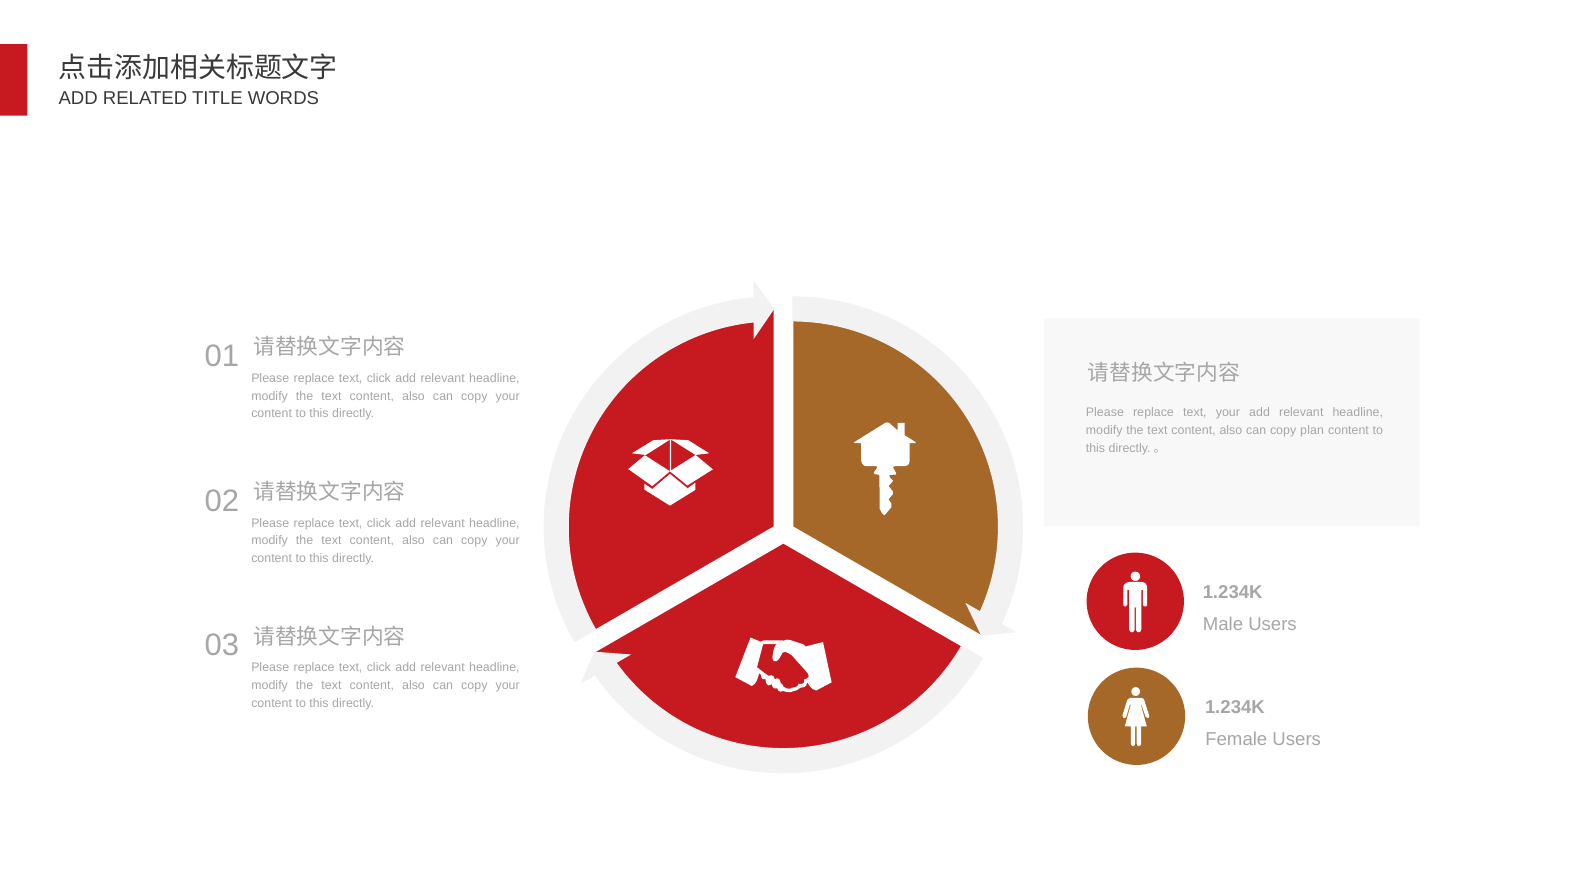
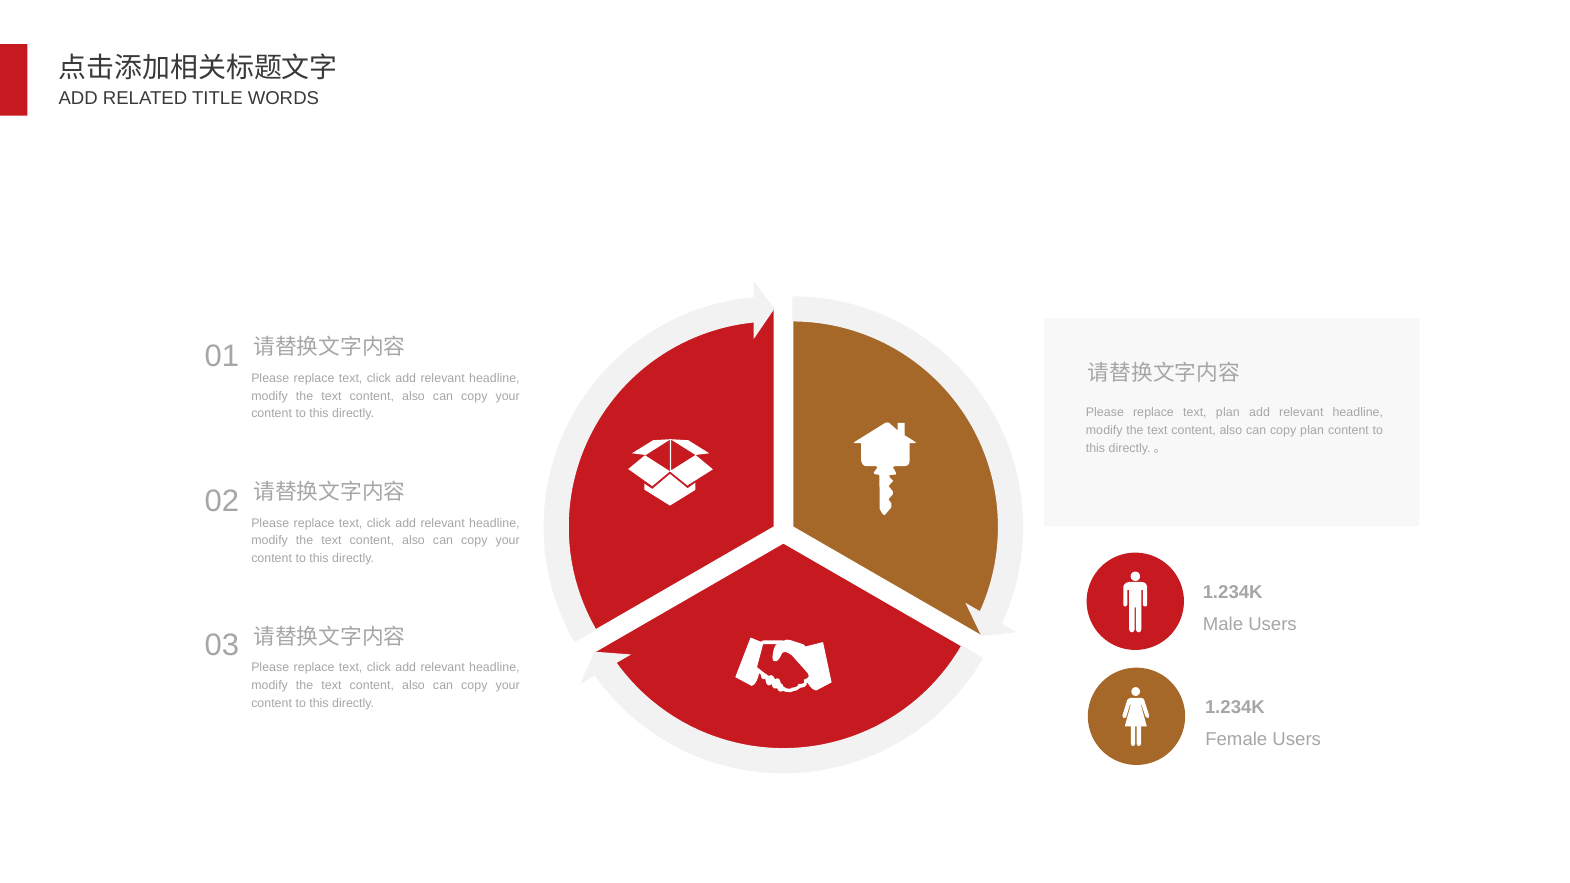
text your: your -> plan (1228, 413)
